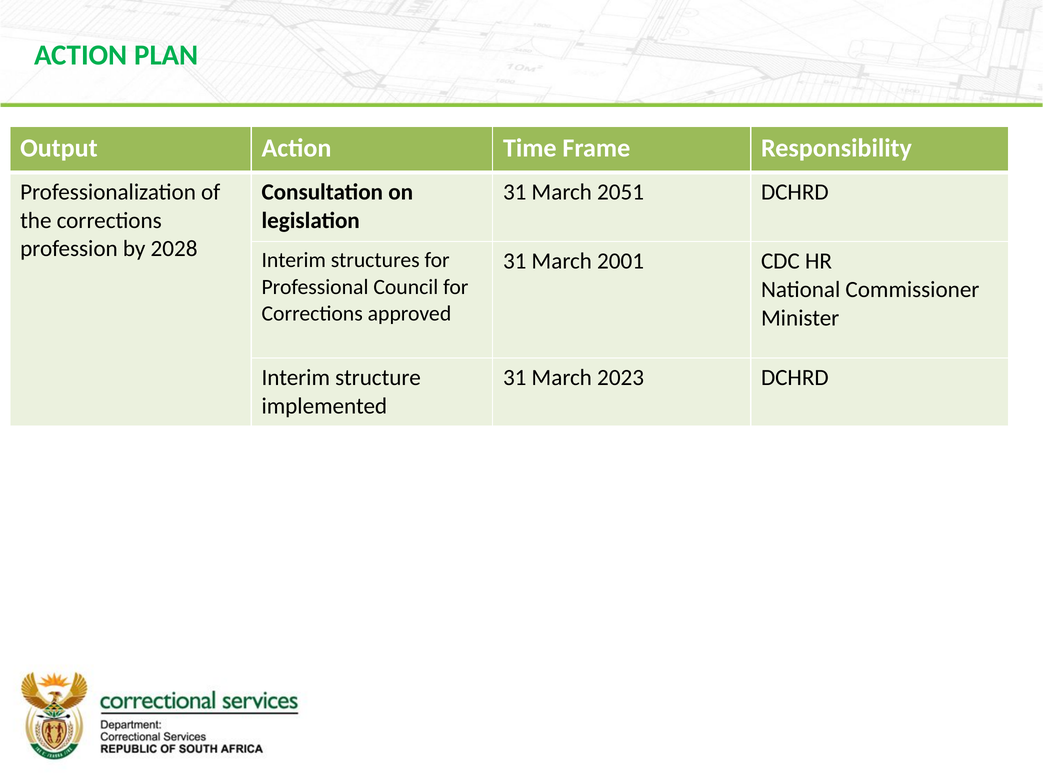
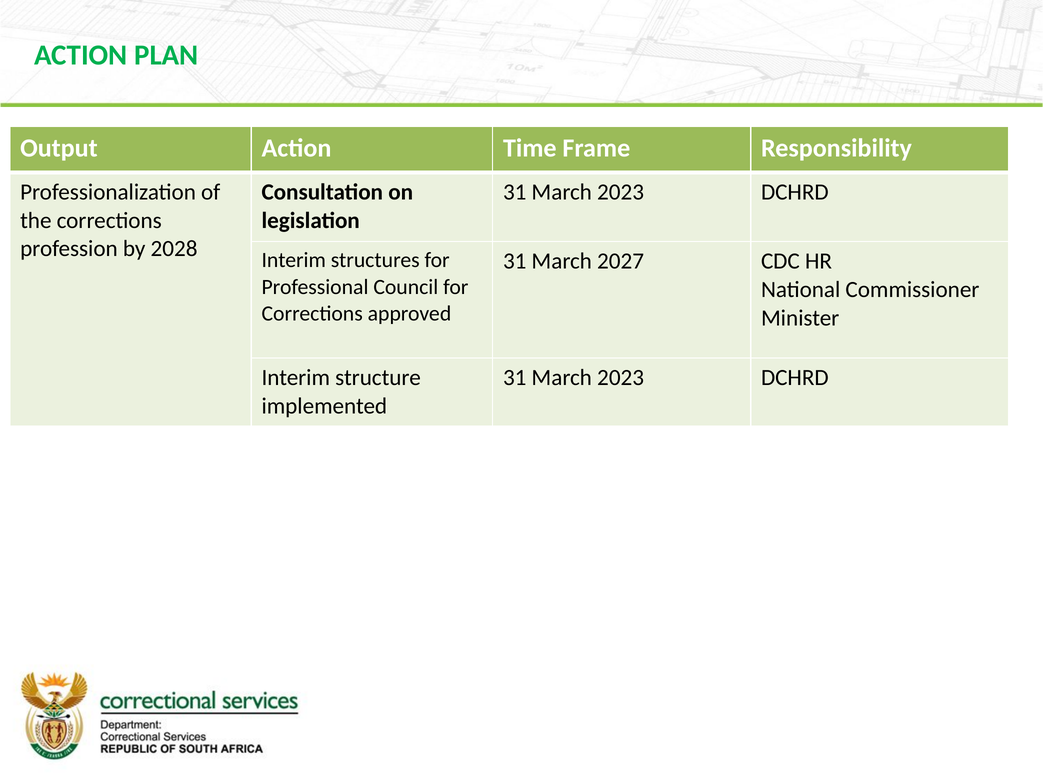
2051: 2051 -> 2023 (621, 192)
2001: 2001 -> 2027 (621, 261)
